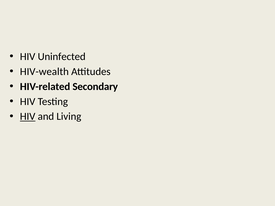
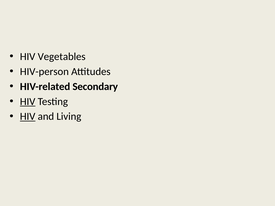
Uninfected: Uninfected -> Vegetables (62, 57)
HIV-wealth: HIV-wealth -> HIV-person (44, 72)
HIV underline: none -> present (28, 102)
